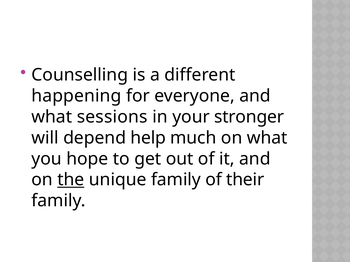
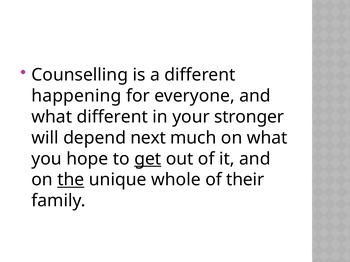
what sessions: sessions -> different (112, 117)
help: help -> next (148, 138)
get underline: none -> present (148, 159)
unique family: family -> whole (176, 180)
